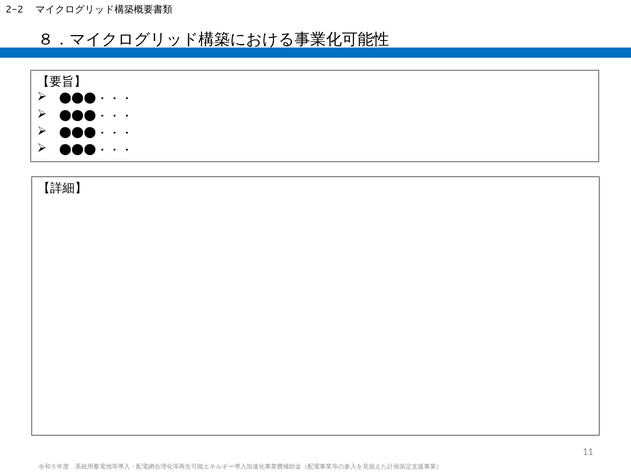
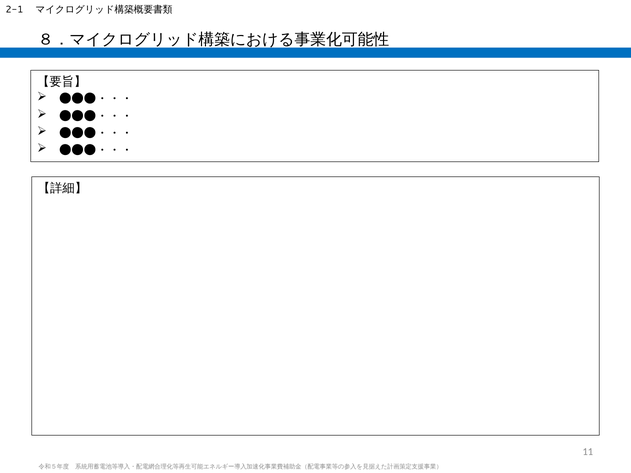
2-2: 2-2 -> 2-1 (14, 10)
